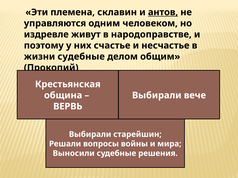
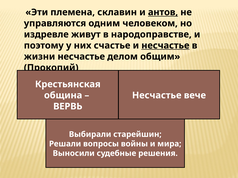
несчастье underline: none -> present (165, 46)
жизни судебные: судебные -> несчастье (81, 57)
Выбирали: Выбирали -> Несчастье (157, 96)
